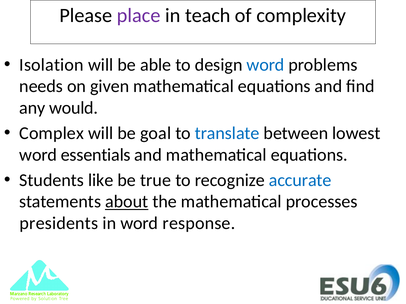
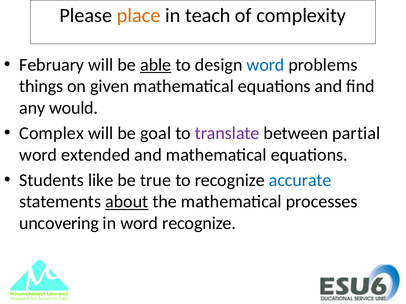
place colour: purple -> orange (139, 16)
Isolation: Isolation -> February (52, 65)
able underline: none -> present (156, 65)
needs: needs -> things (41, 87)
translate colour: blue -> purple (227, 133)
lowest: lowest -> partial (356, 133)
essentials: essentials -> extended (96, 155)
presidents: presidents -> uncovering (59, 224)
word response: response -> recognize (199, 224)
